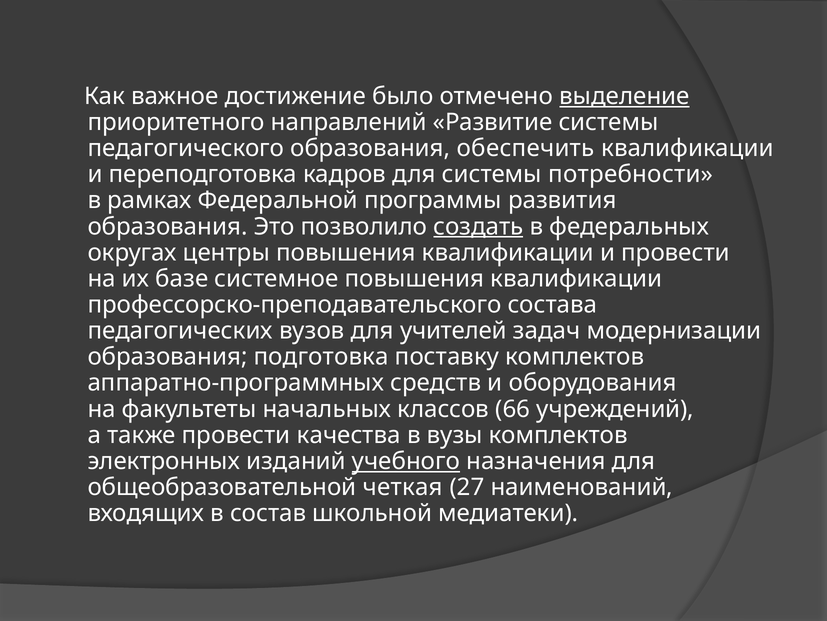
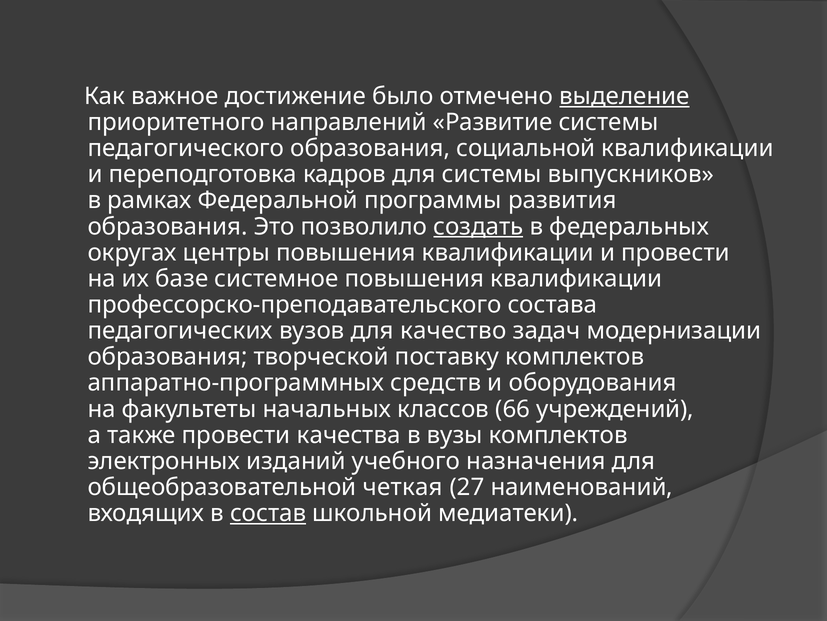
обеспечить: обеспечить -> социальной (526, 148)
потребности: потребности -> выпускников (631, 174)
учителей: учителей -> качество (453, 330)
подготовка: подготовка -> творческой (321, 357)
учебного underline: present -> none (406, 461)
состав underline: none -> present (268, 513)
